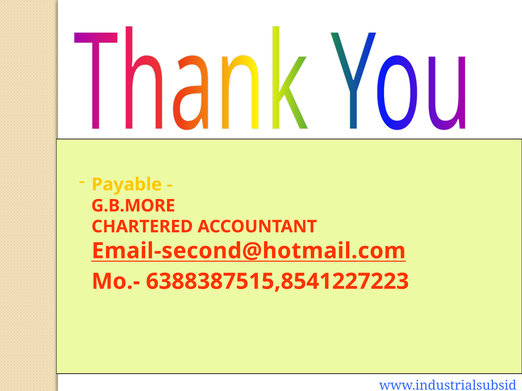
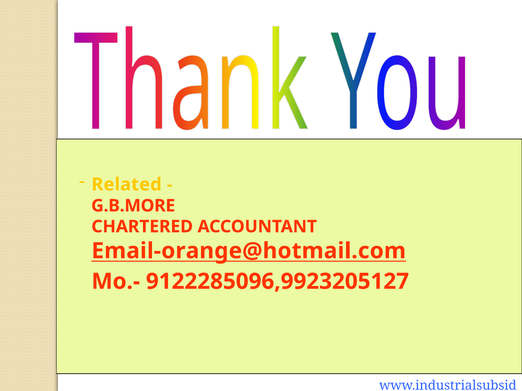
Payable: Payable -> Related (127, 185)
Email-second@hotmail.com: Email-second@hotmail.com -> Email-orange@hotmail.com (249, 251)
6388387515,8541227223: 6388387515,8541227223 -> 9122285096,9923205127 (277, 282)
